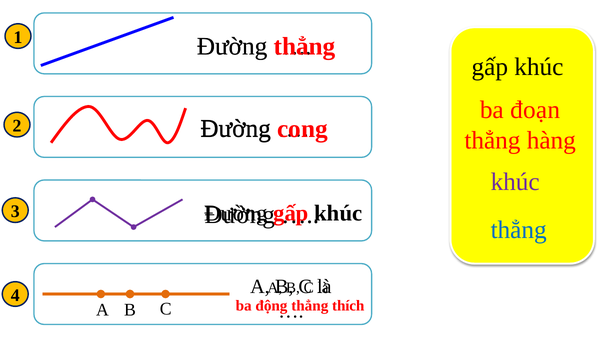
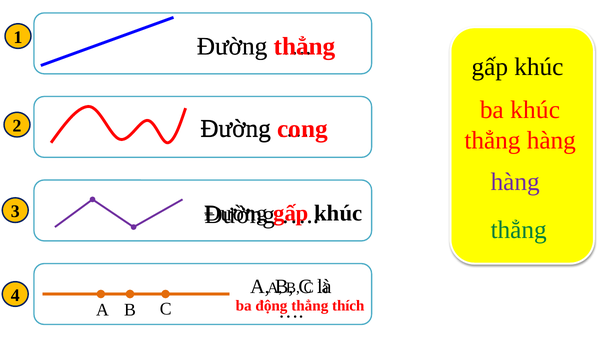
ba đoạn: đoạn -> khúc (535, 110)
khúc: khúc -> hàng (515, 182)
thẳng colour: blue -> green (519, 230)
